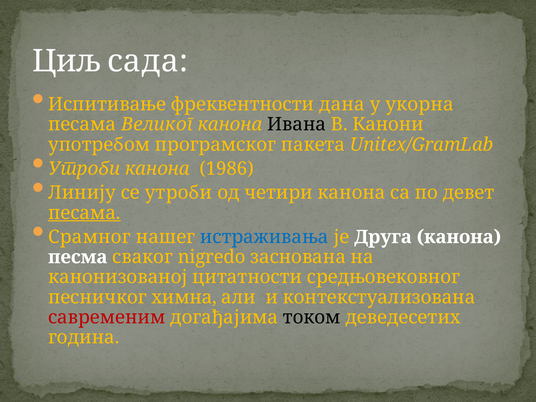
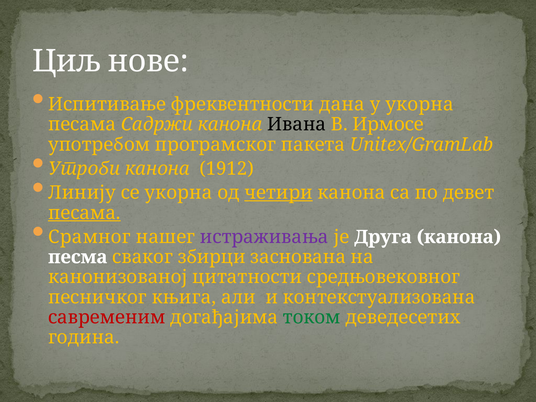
сада: сада -> нове (148, 61)
Великог: Великог -> Садржи (157, 125)
Канони: Канони -> Ирмосе (388, 125)
1986: 1986 -> 1912 (227, 169)
се утроби: утроби -> укорна (179, 193)
четири underline: none -> present (279, 193)
истраживања colour: blue -> purple (264, 237)
nigredo: nigredo -> збирци (212, 257)
химна: химна -> књига (184, 297)
током colour: black -> green (312, 317)
